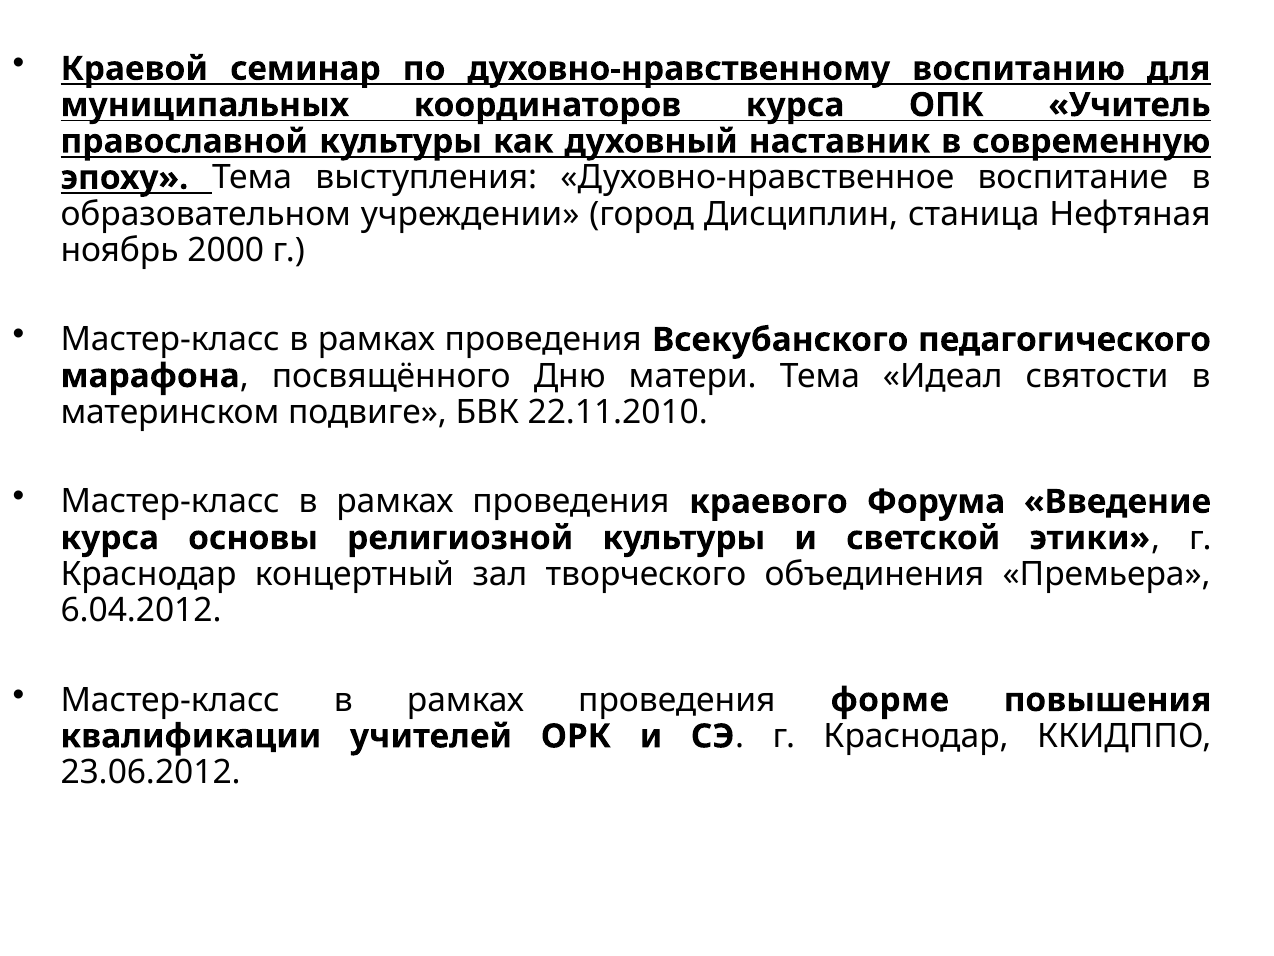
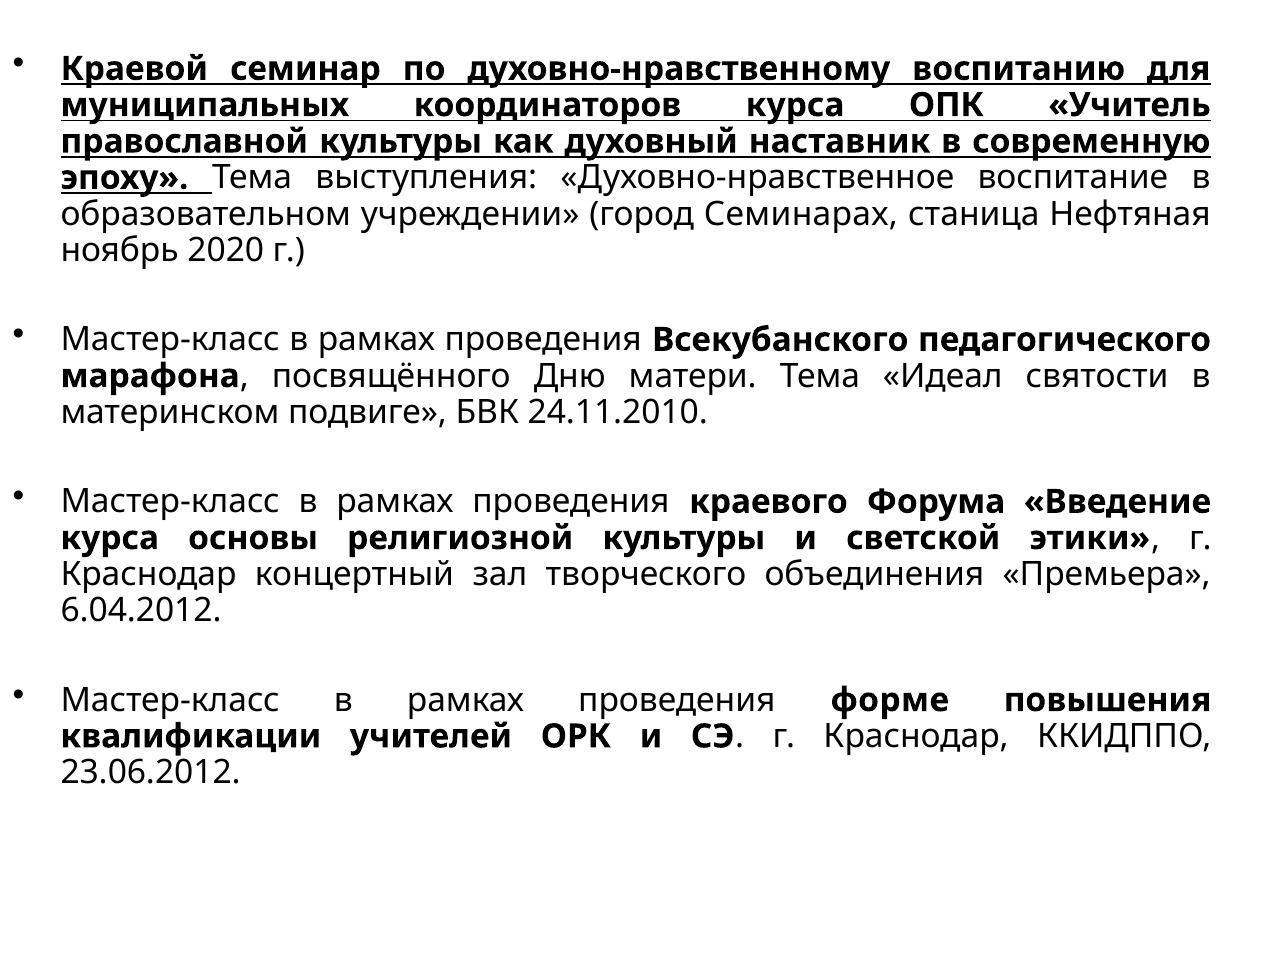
Дисциплин: Дисциплин -> Семинарах (801, 214)
2000: 2000 -> 2020 (226, 250)
22.11.2010: 22.11.2010 -> 24.11.2010 (618, 412)
